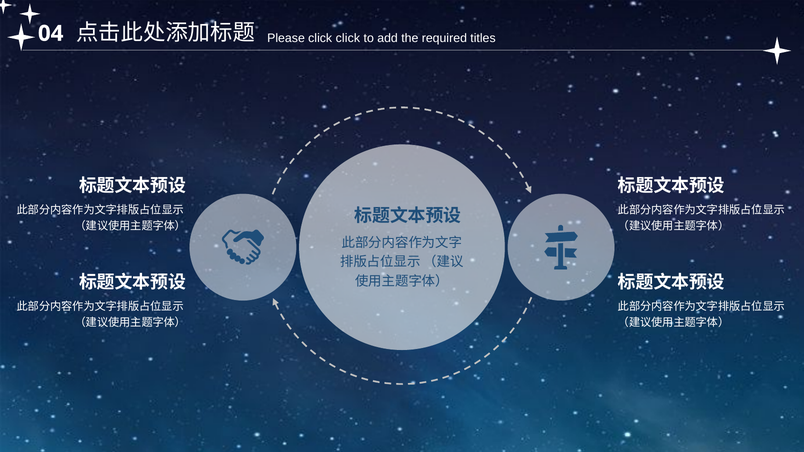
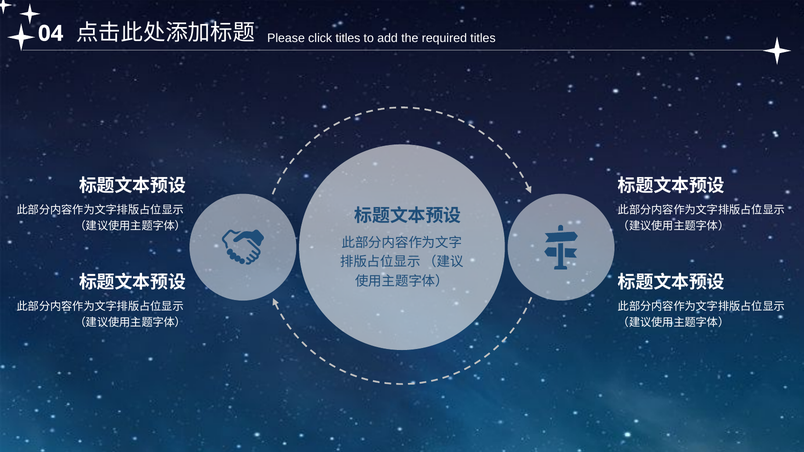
click click: click -> titles (348, 38)
